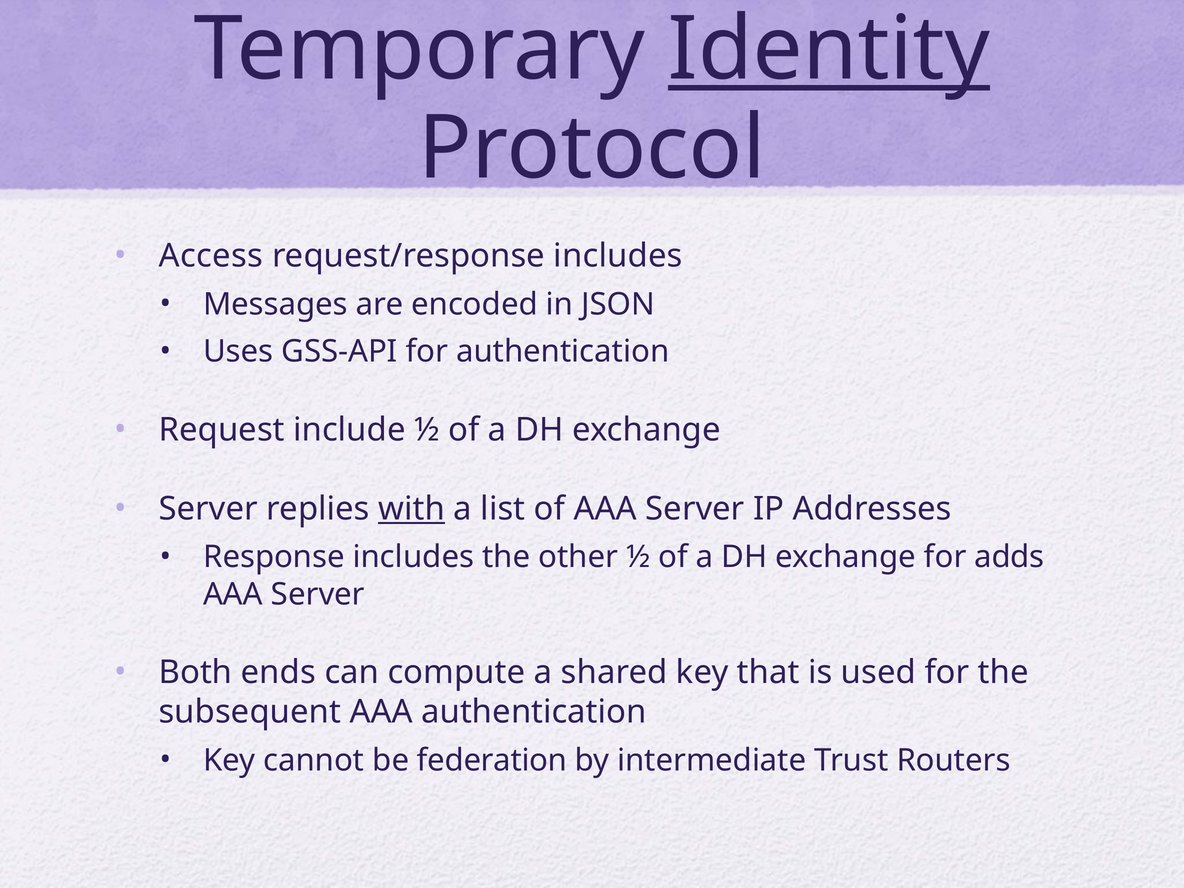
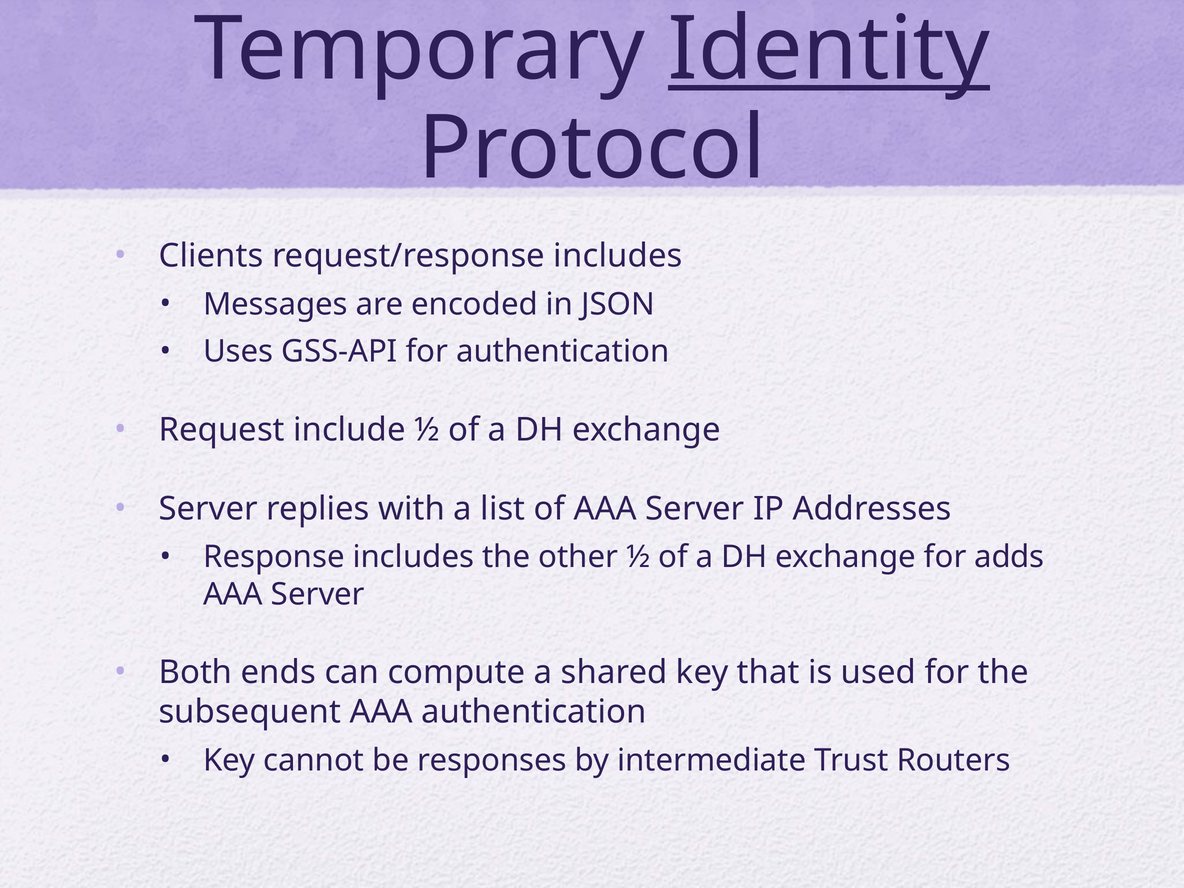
Access: Access -> Clients (211, 256)
with underline: present -> none (412, 509)
federation: federation -> responses (492, 760)
